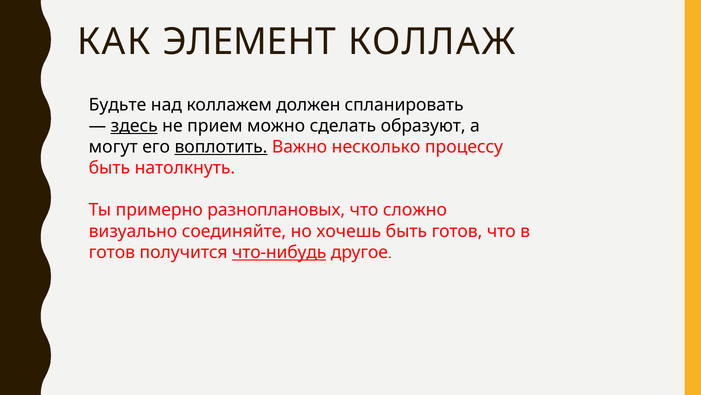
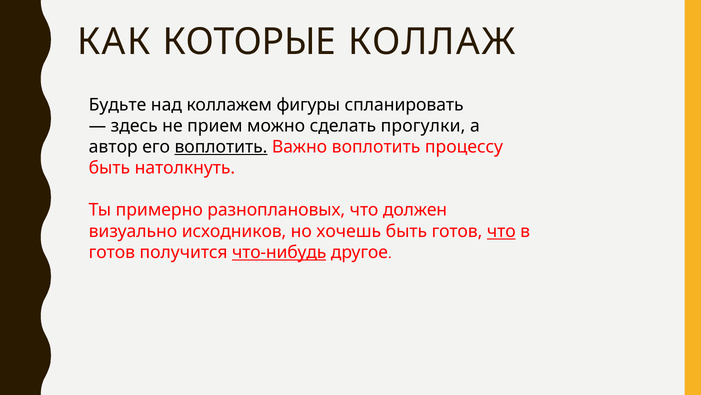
ЭЛЕМЕНТ: ЭЛЕМЕНТ -> КОТОРЫЕ (249, 42)
должен: должен -> фигуры (308, 105)
здесь underline: present -> none (134, 126)
образуют: образуют -> прогулки (423, 126)
могут: могут -> автор (113, 147)
Важно несколько: несколько -> воплотить (376, 147)
сложно: сложно -> должен (415, 210)
соединяйте: соединяйте -> исходников (234, 231)
что underline: none -> present (501, 231)
